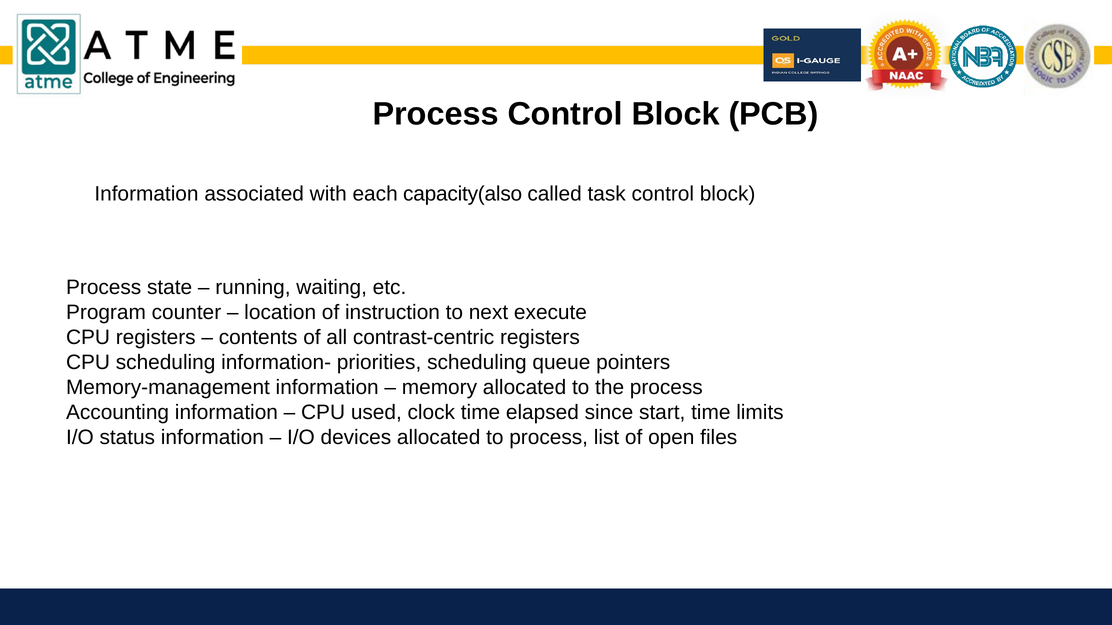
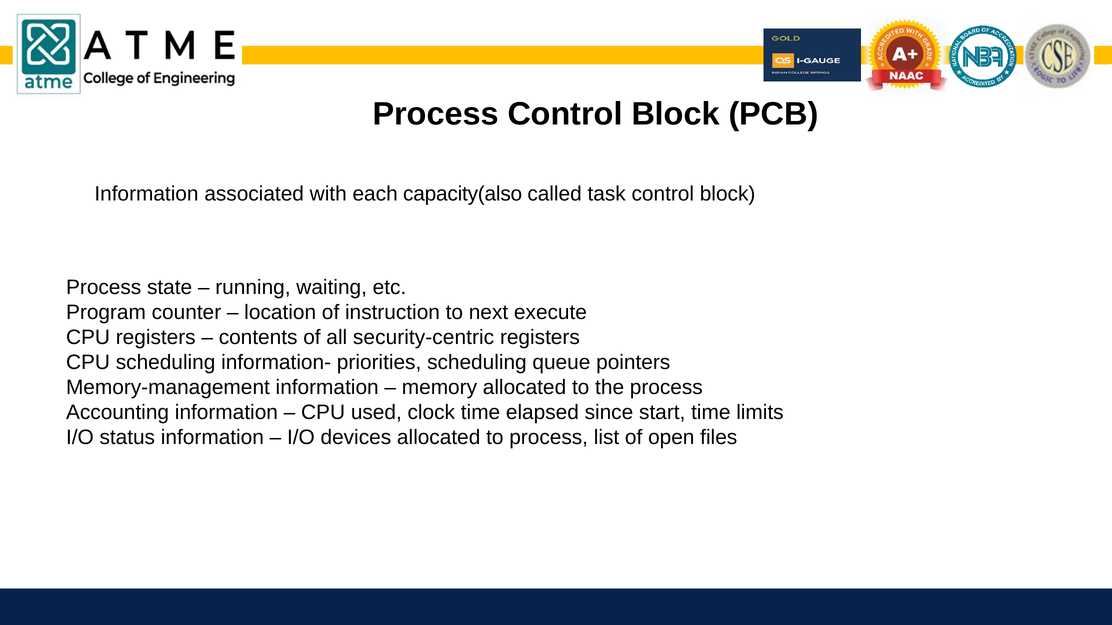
contrast-centric: contrast-centric -> security-centric (424, 338)
